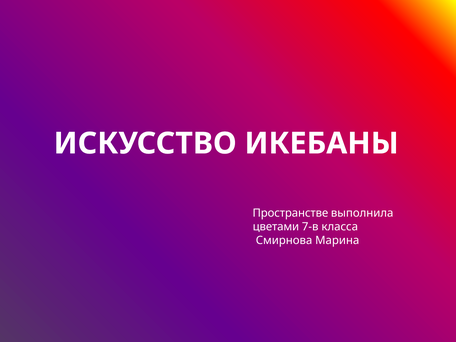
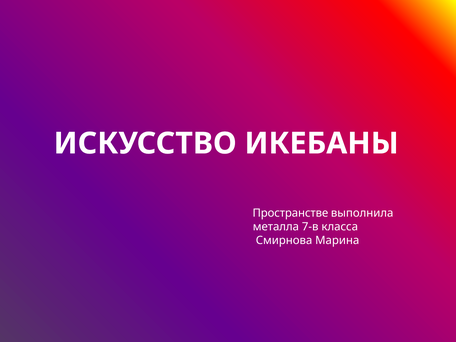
цветами: цветами -> металла (276, 227)
